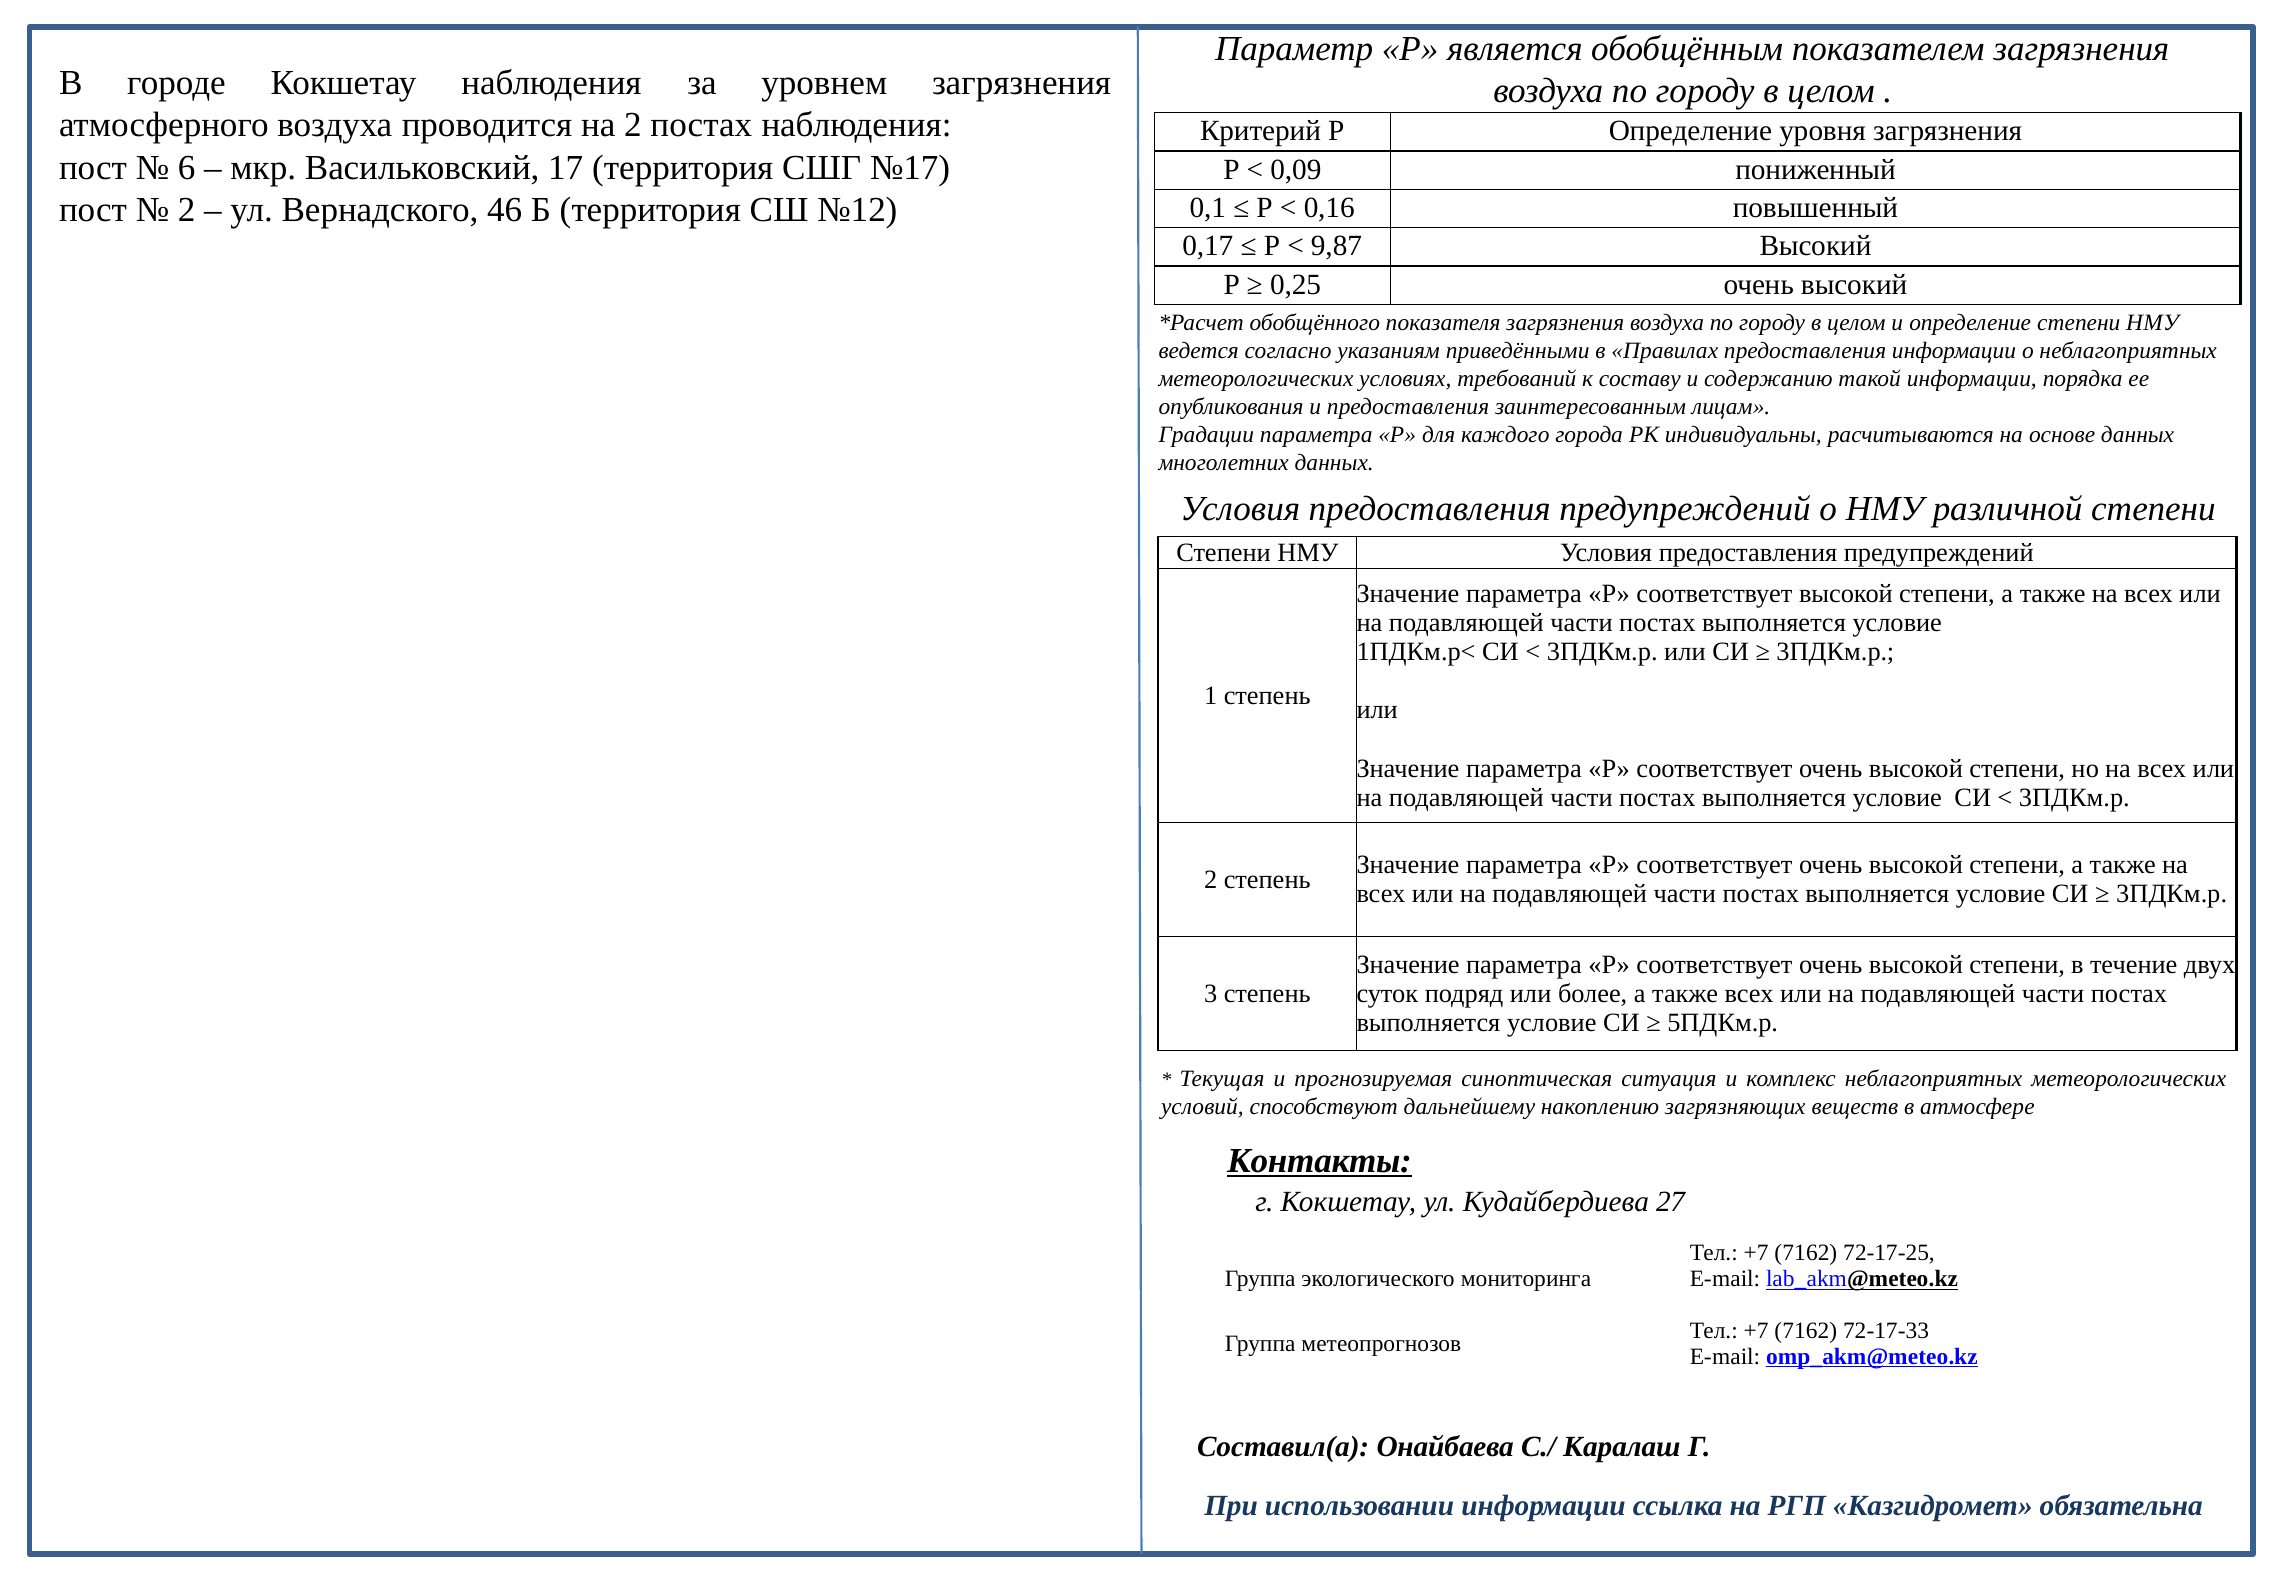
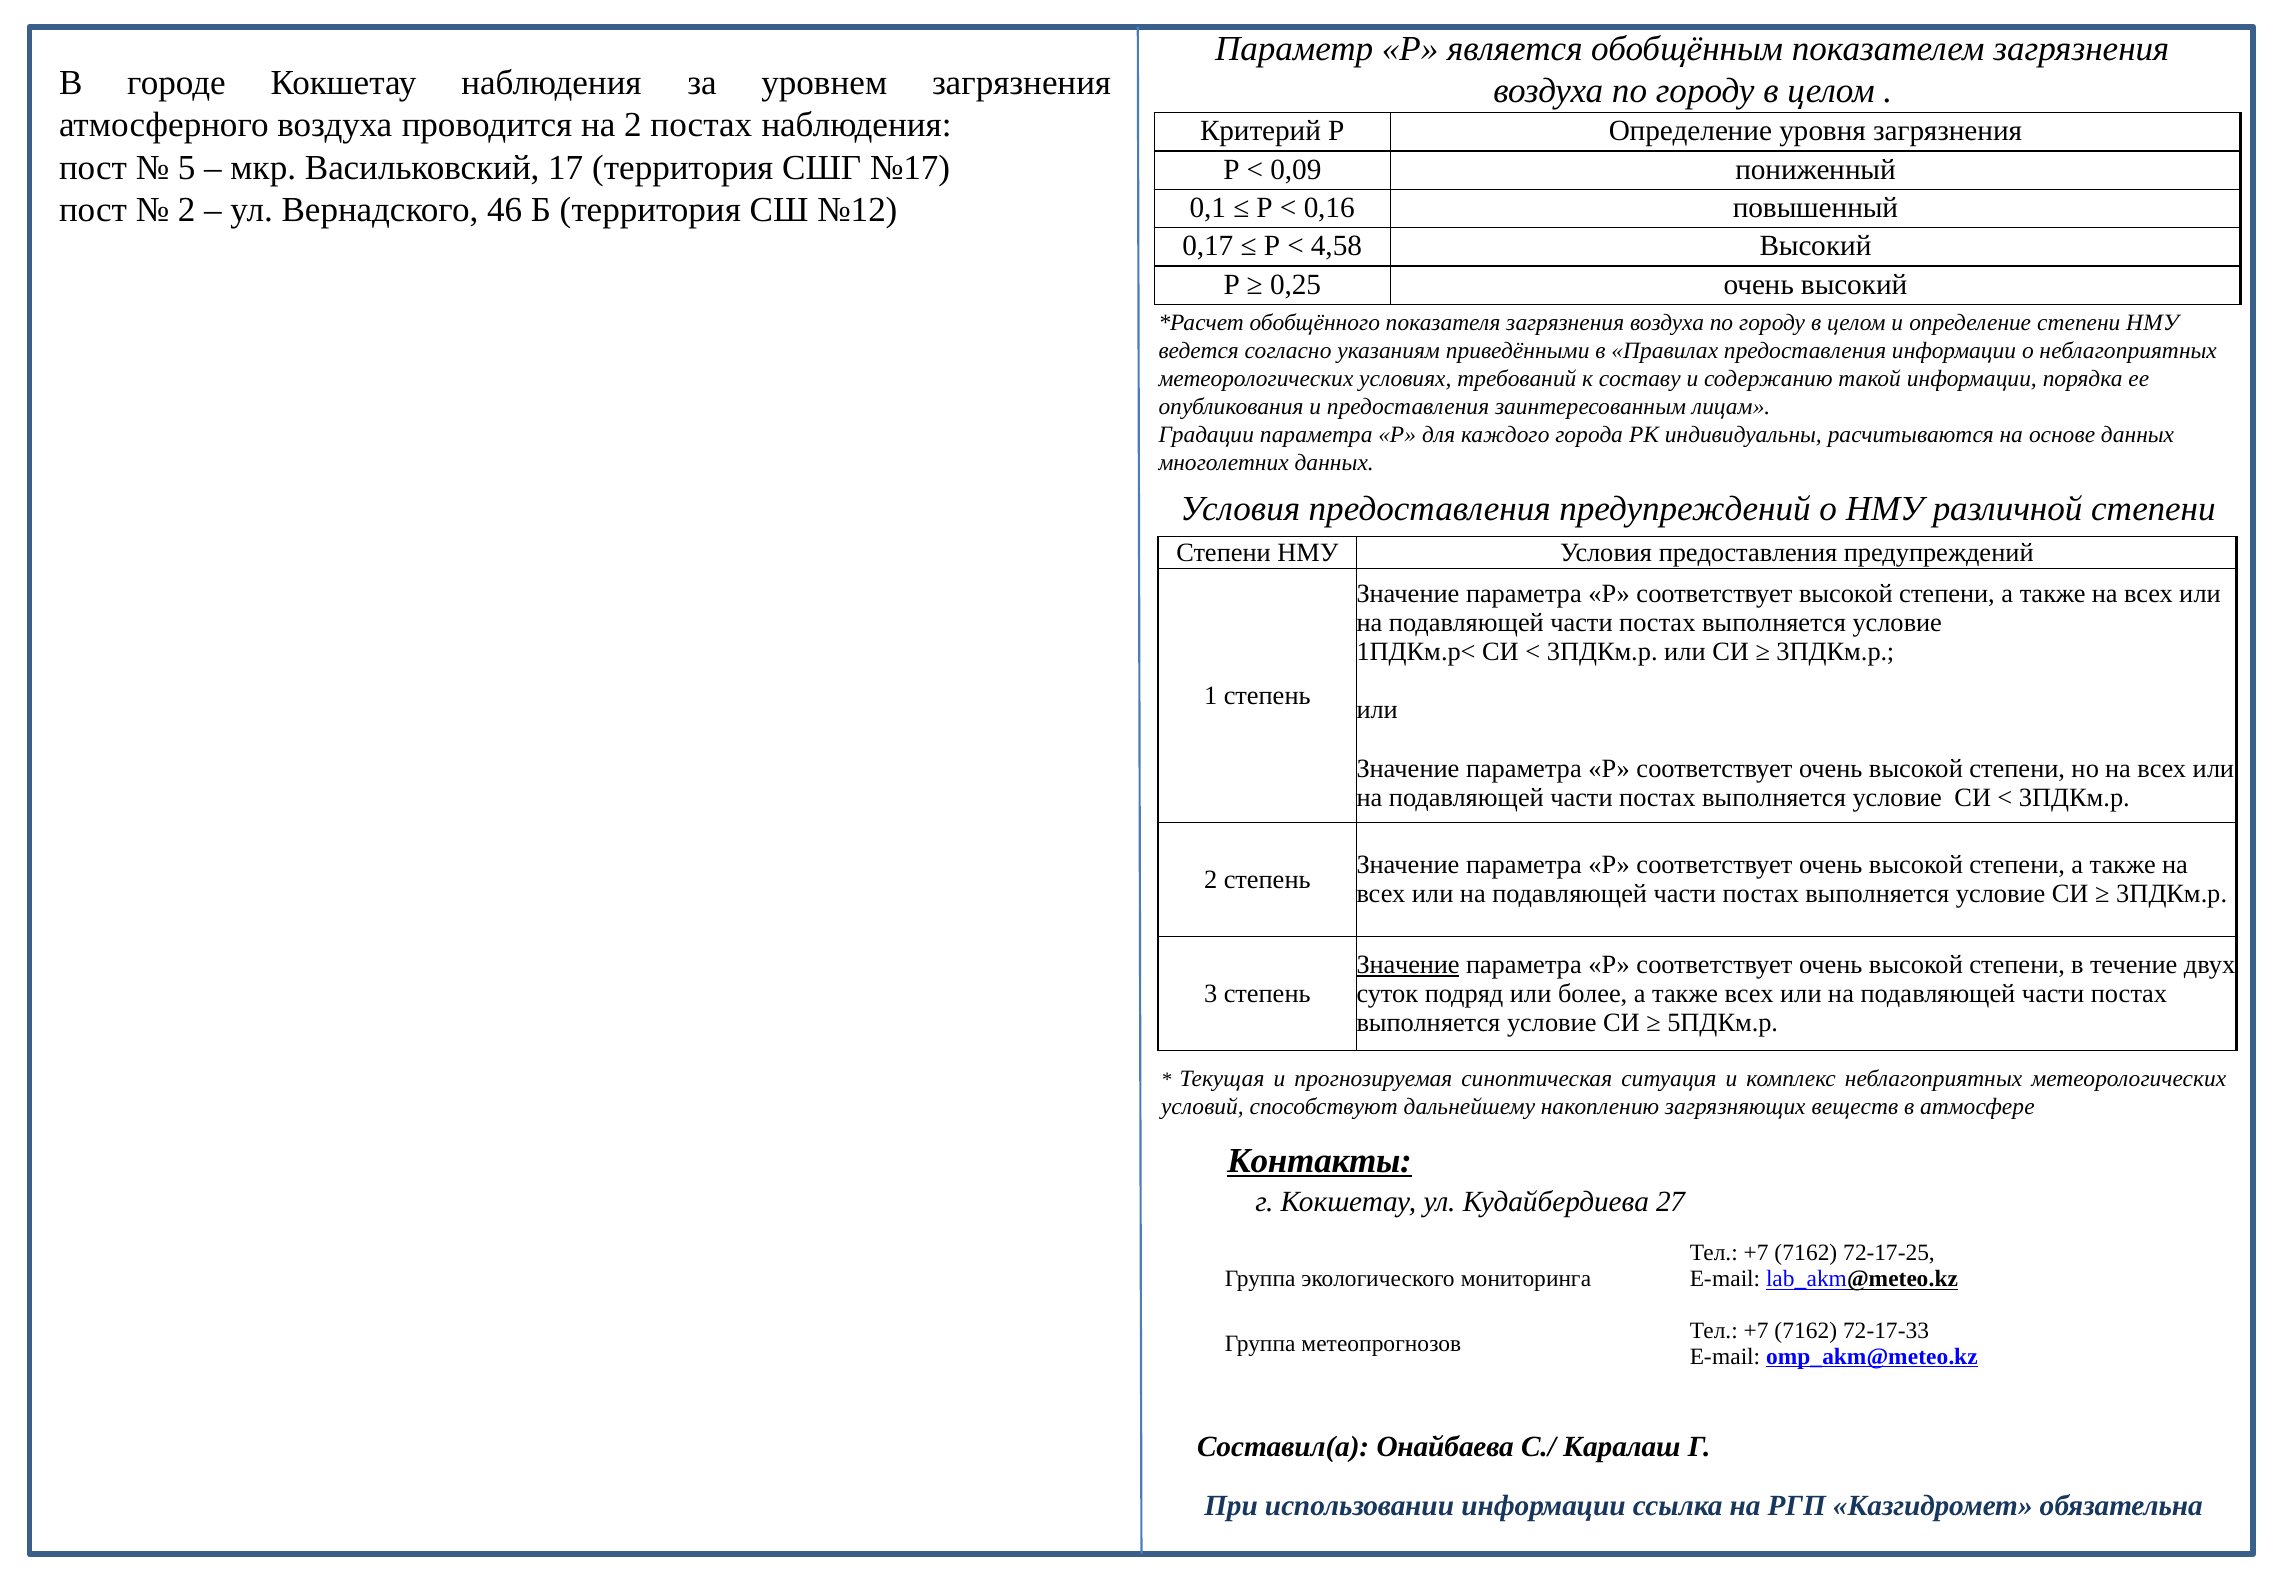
6: 6 -> 5 (187, 167)
9,87: 9,87 -> 4,58 (1336, 246)
Значение underline: none -> present (1408, 964)
